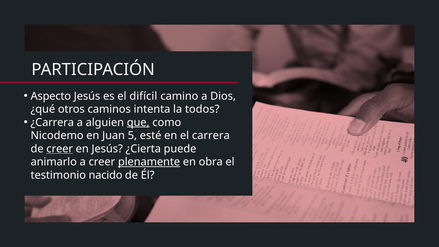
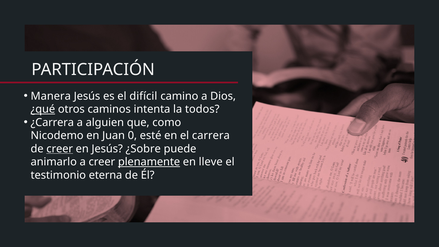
Aspecto: Aspecto -> Manera (51, 96)
¿qué underline: none -> present (43, 109)
que underline: present -> none (138, 122)
5: 5 -> 0 (132, 136)
¿Cierta: ¿Cierta -> ¿Sobre (143, 149)
obra: obra -> lleve (211, 162)
nacido: nacido -> eterna (106, 175)
